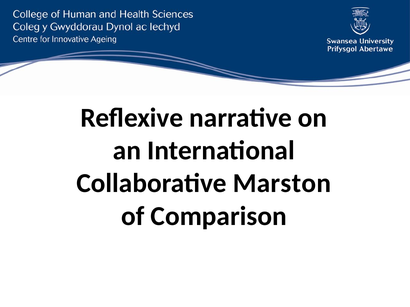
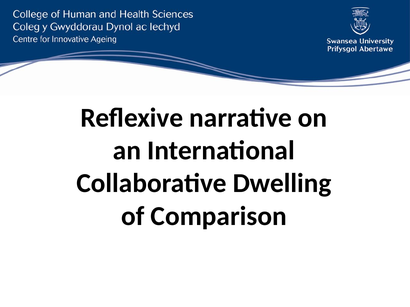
Marston: Marston -> Dwelling (282, 184)
